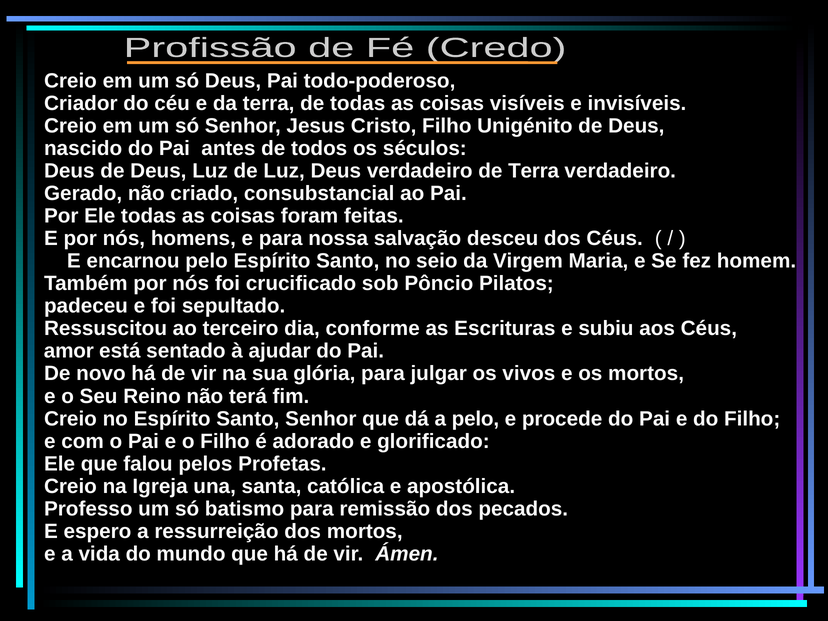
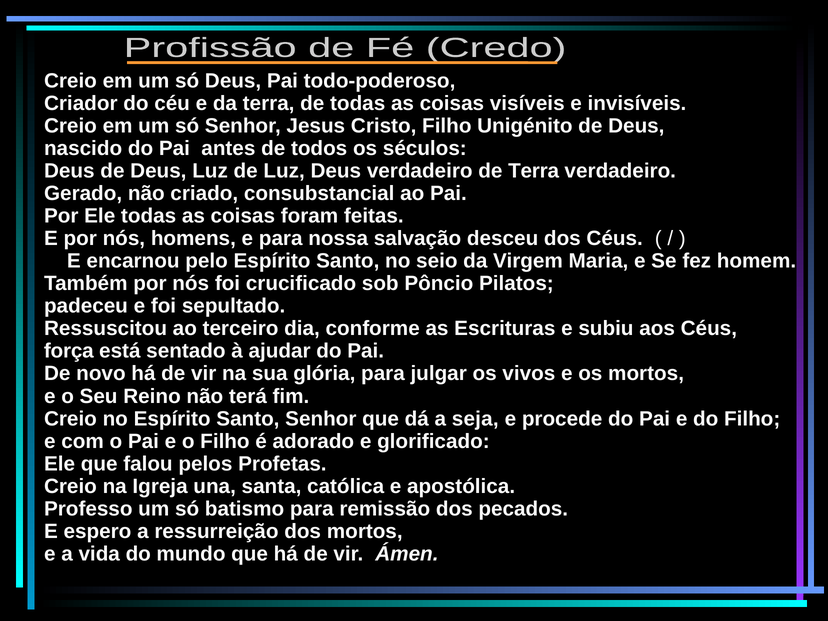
amor: amor -> força (69, 351)
a pelo: pelo -> seja (475, 419)
